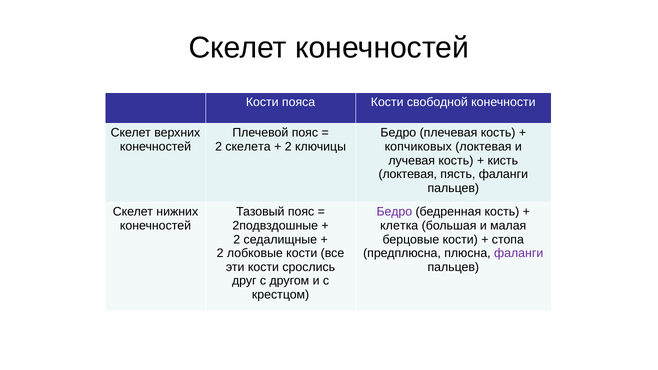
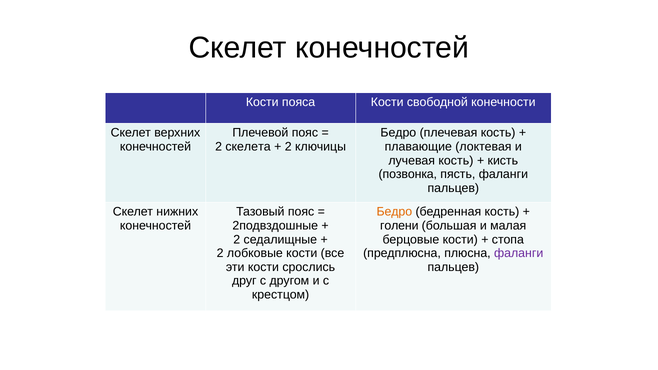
копчиковых: копчиковых -> плавающие (418, 147)
локтевая: локтевая -> позвонка (408, 174)
Бедро colour: purple -> orange (394, 212)
клетка: клетка -> голени (399, 226)
